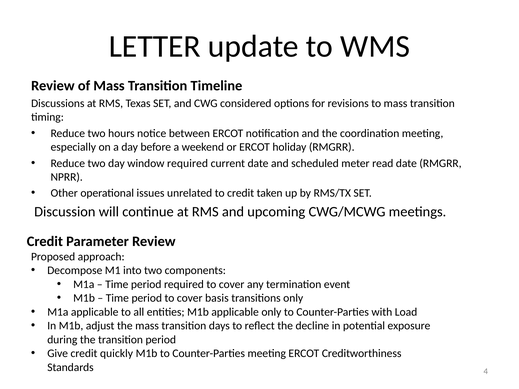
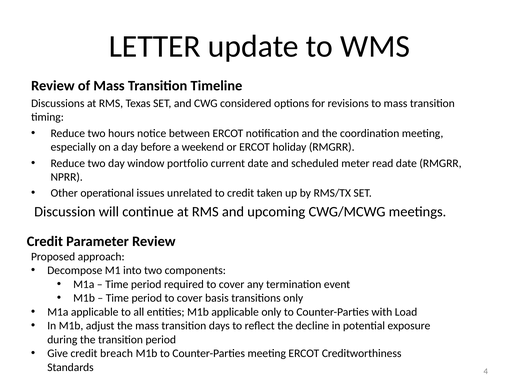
window required: required -> portfolio (188, 163)
quickly: quickly -> breach (117, 354)
